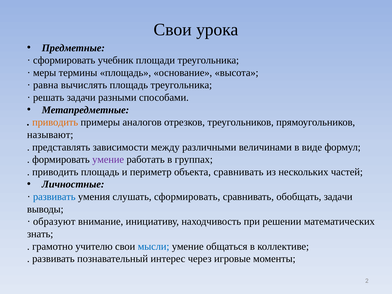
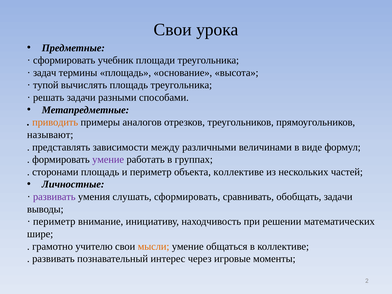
меры: меры -> задач (45, 73)
равна: равна -> тупой (46, 85)
приводить: приводить -> сторонами (55, 172)
объекта сравнивать: сравнивать -> коллективе (239, 172)
развивать colour: blue -> purple (54, 197)
образуют: образуют -> периметр (54, 222)
знать: знать -> шире (40, 234)
мысли colour: blue -> orange (154, 246)
